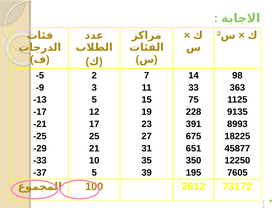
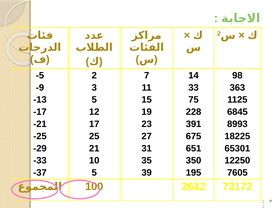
9135: 9135 -> 6845 (237, 112)
45877: 45877 -> 65301 (237, 148)
